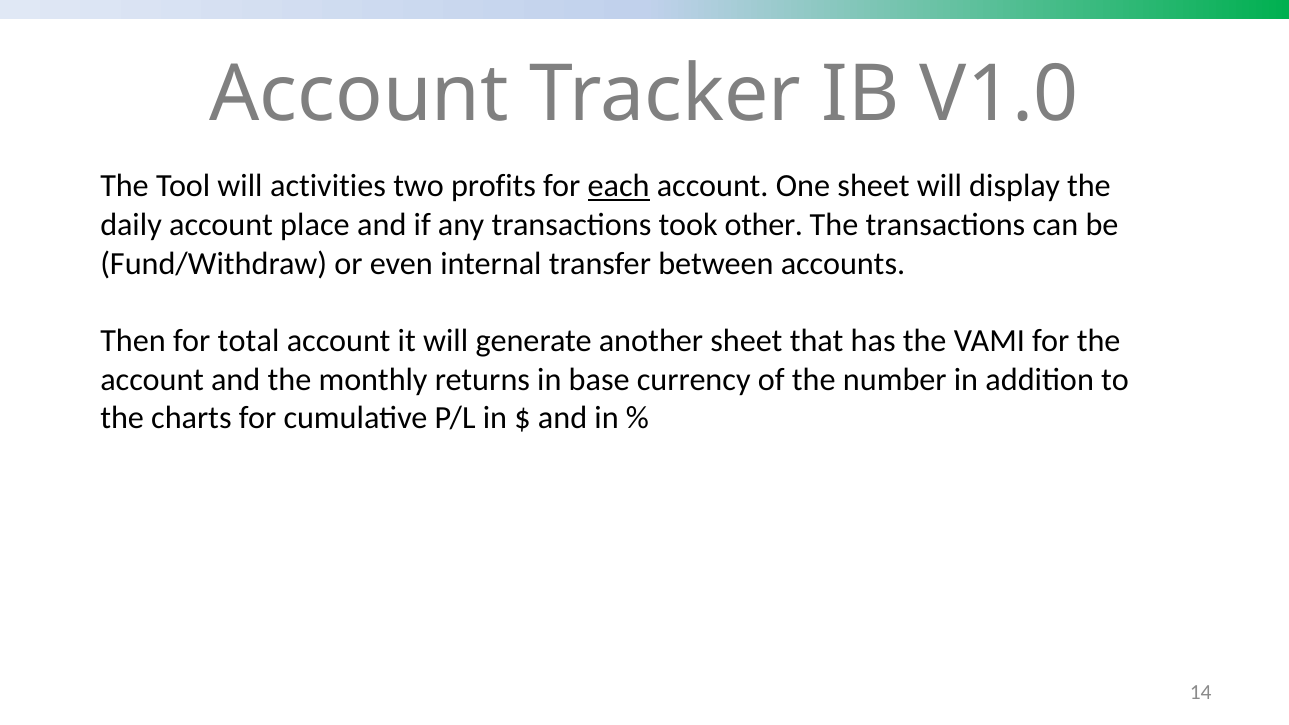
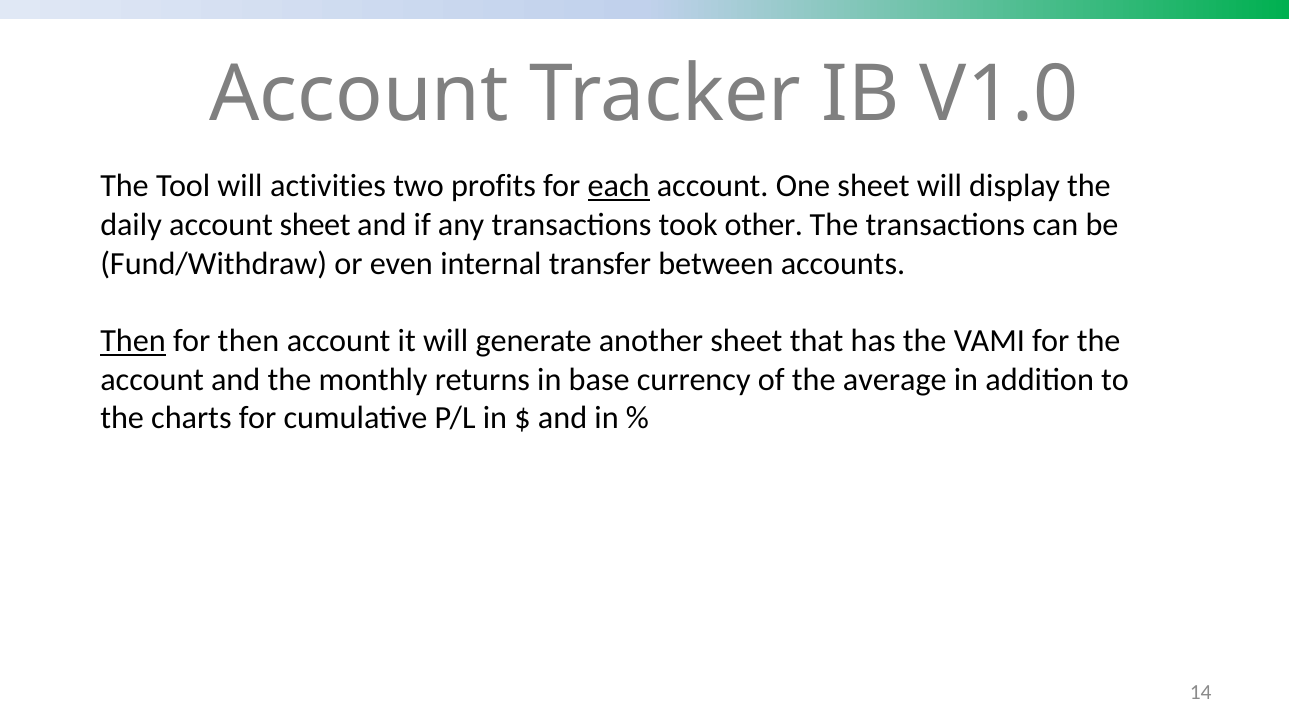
account place: place -> sheet (315, 225)
Then underline: none -> present (133, 341)
for total: total -> then (248, 341)
number: number -> average (895, 380)
